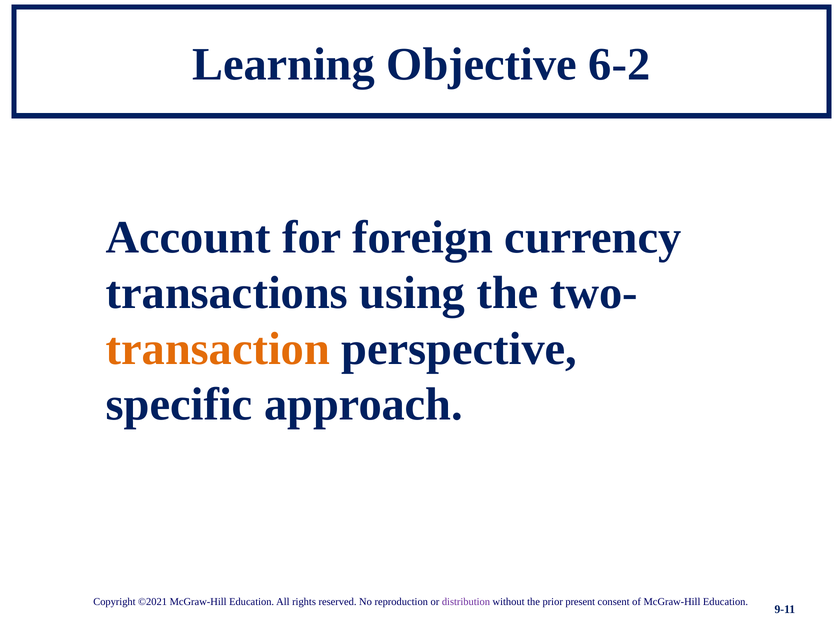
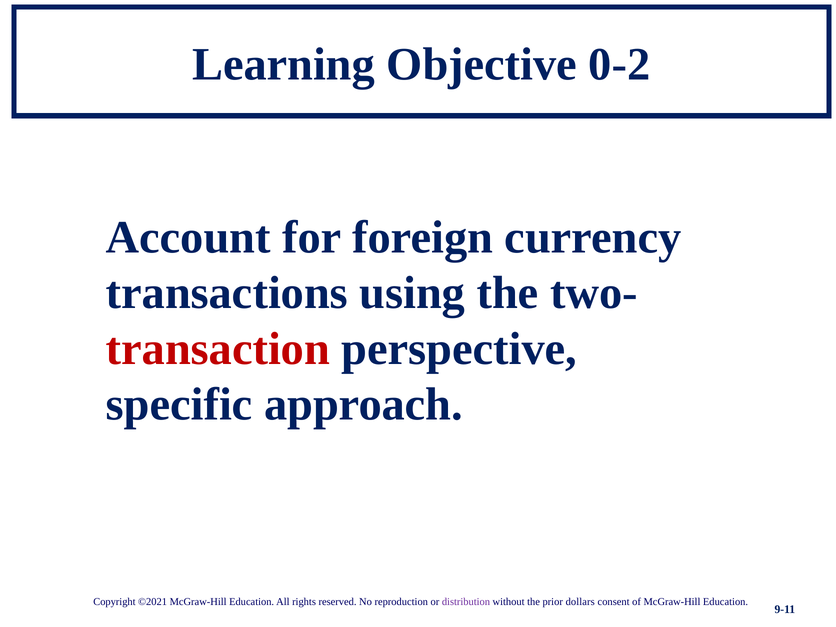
6-2: 6-2 -> 0-2 (619, 65)
transaction colour: orange -> red (218, 349)
present: present -> dollars (580, 602)
